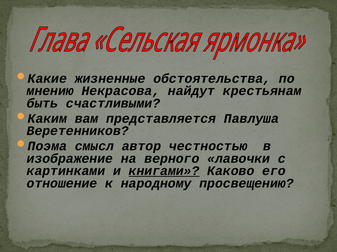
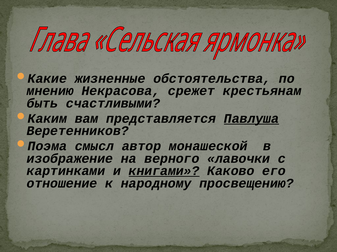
найдут: найдут -> срежет (192, 91)
Павлуша underline: none -> present (251, 119)
честностью: честностью -> монашеской (208, 147)
